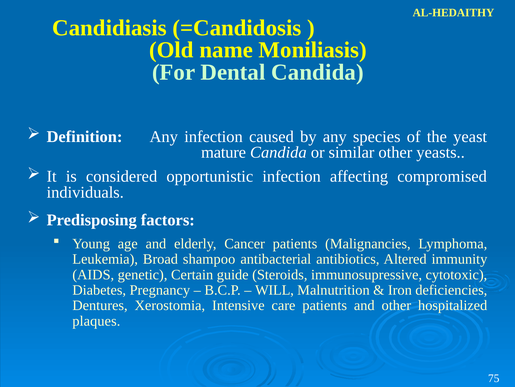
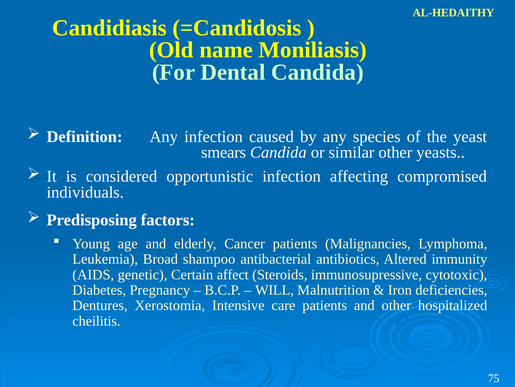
mature: mature -> smears (224, 152)
guide: guide -> affect (233, 274)
plaques: plaques -> cheilitis (96, 320)
